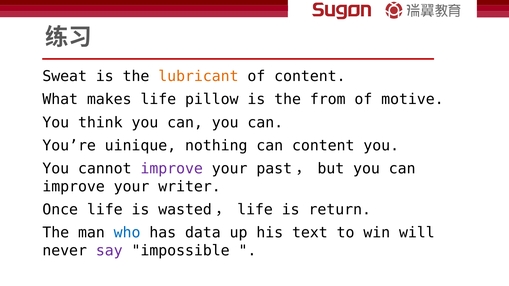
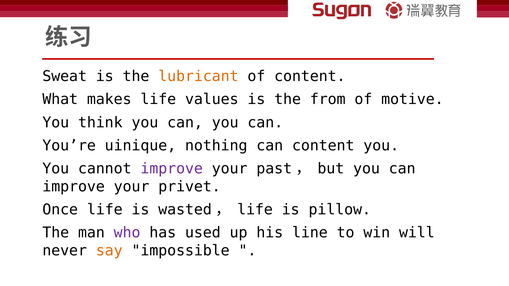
pillow: pillow -> values (212, 100)
writer: writer -> privet (190, 187)
return: return -> pillow (340, 210)
who colour: blue -> purple (127, 233)
data: data -> used (203, 233)
text: text -> line (310, 233)
say colour: purple -> orange (109, 251)
